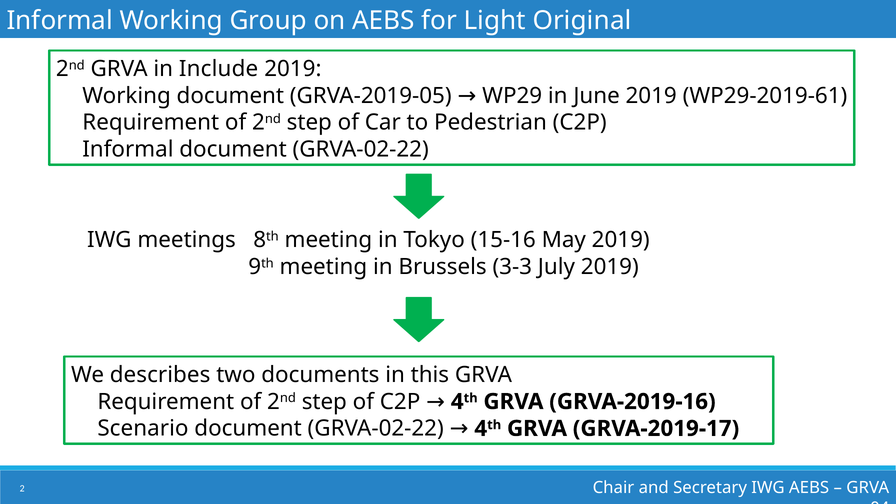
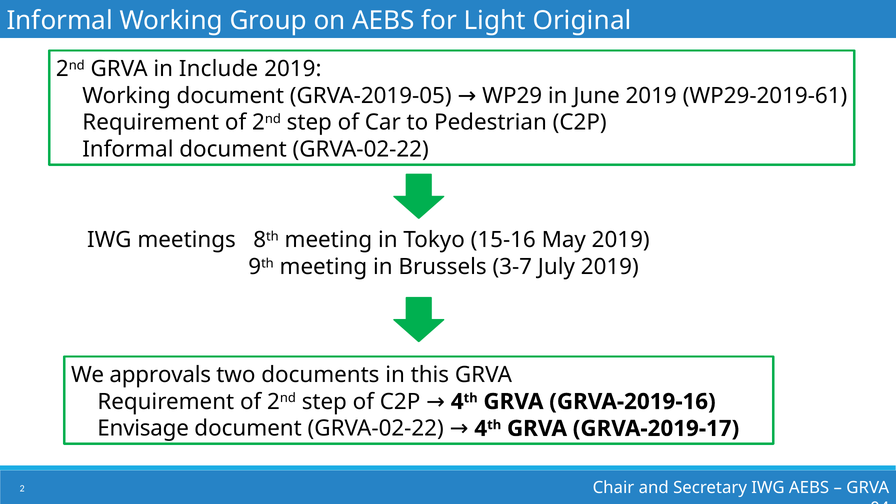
3-3: 3-3 -> 3-7 (512, 267)
describes: describes -> approvals (160, 375)
Scenario: Scenario -> Envisage (143, 429)
